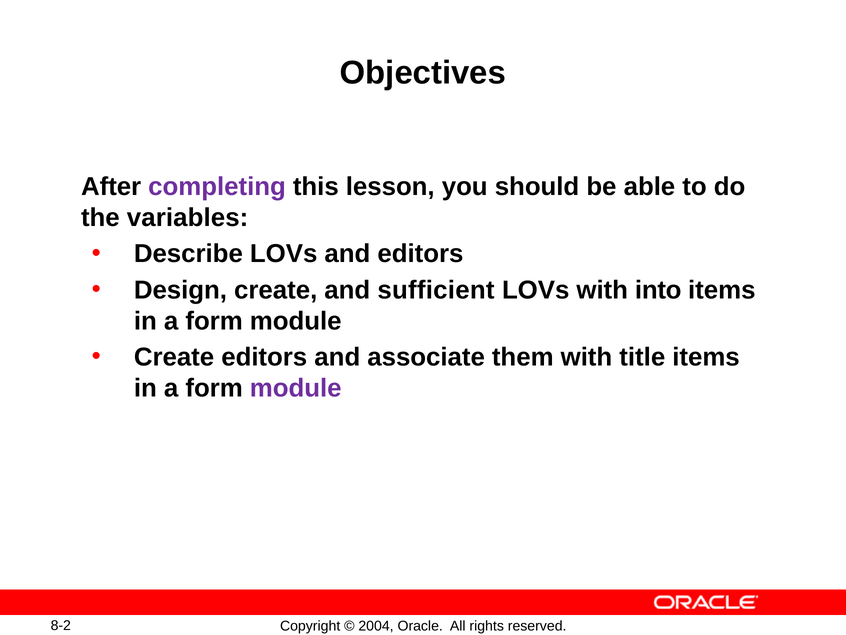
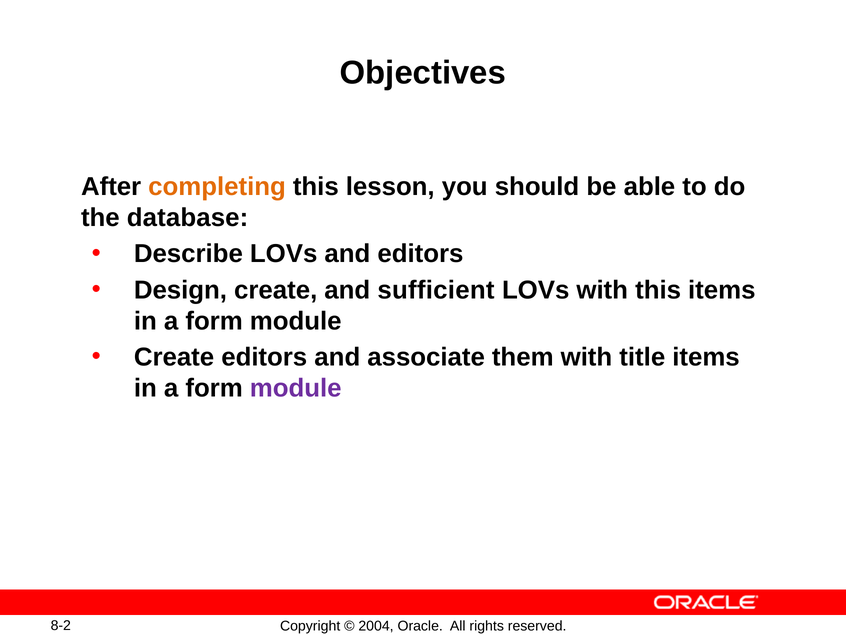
completing colour: purple -> orange (217, 187)
variables: variables -> database (188, 218)
with into: into -> this (658, 290)
